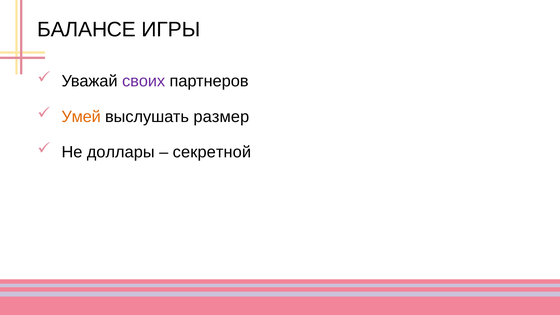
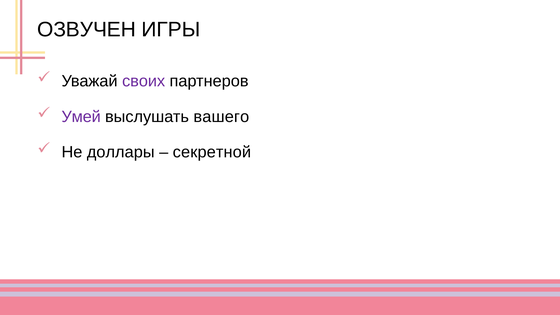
БАЛАНСЕ: БАЛАНСЕ -> ОЗВУЧЕН (87, 30)
Умей colour: orange -> purple (81, 117)
размер: размер -> вашего (221, 117)
